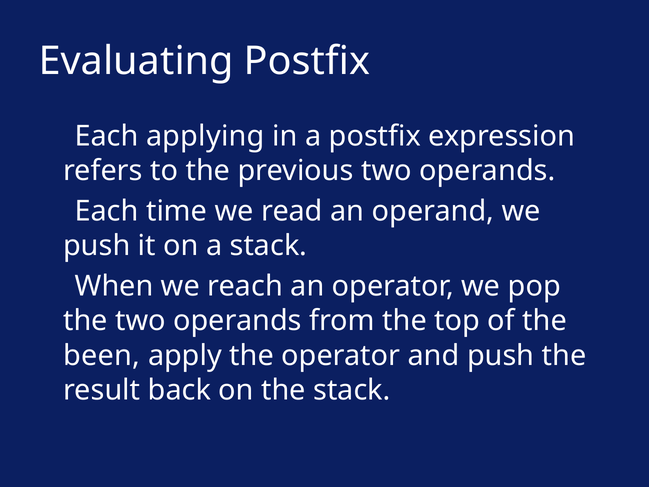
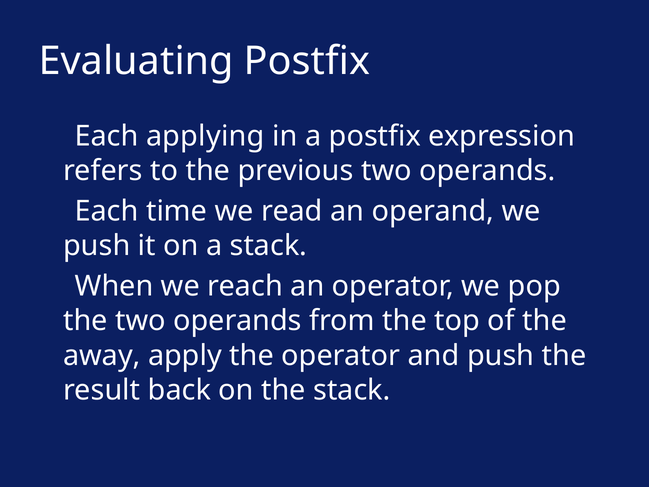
been: been -> away (102, 355)
